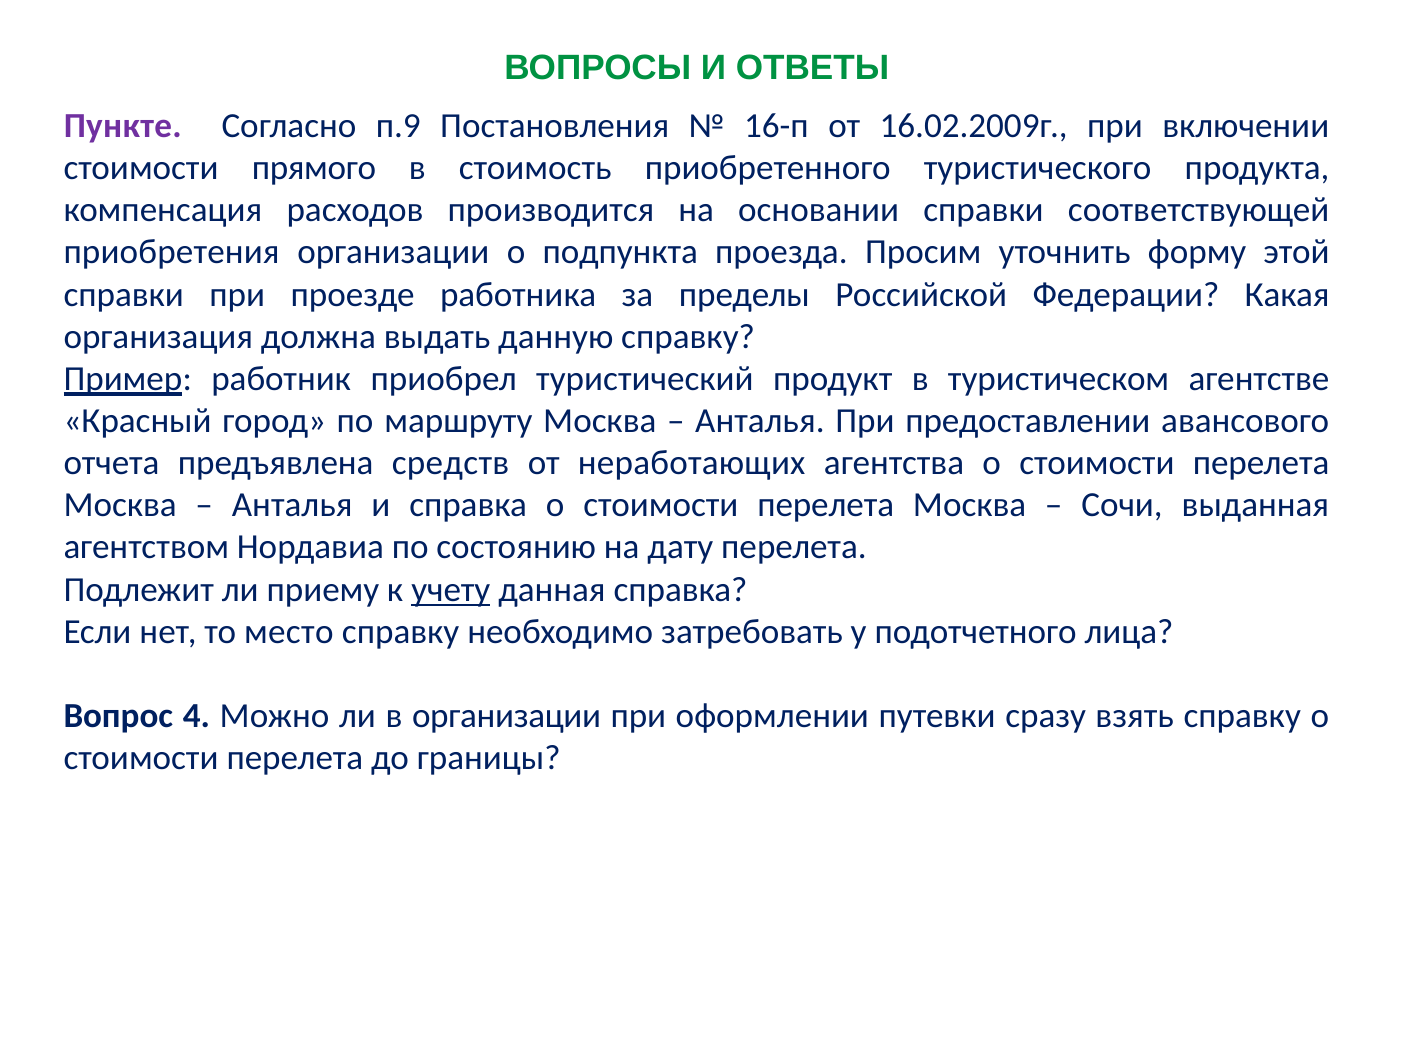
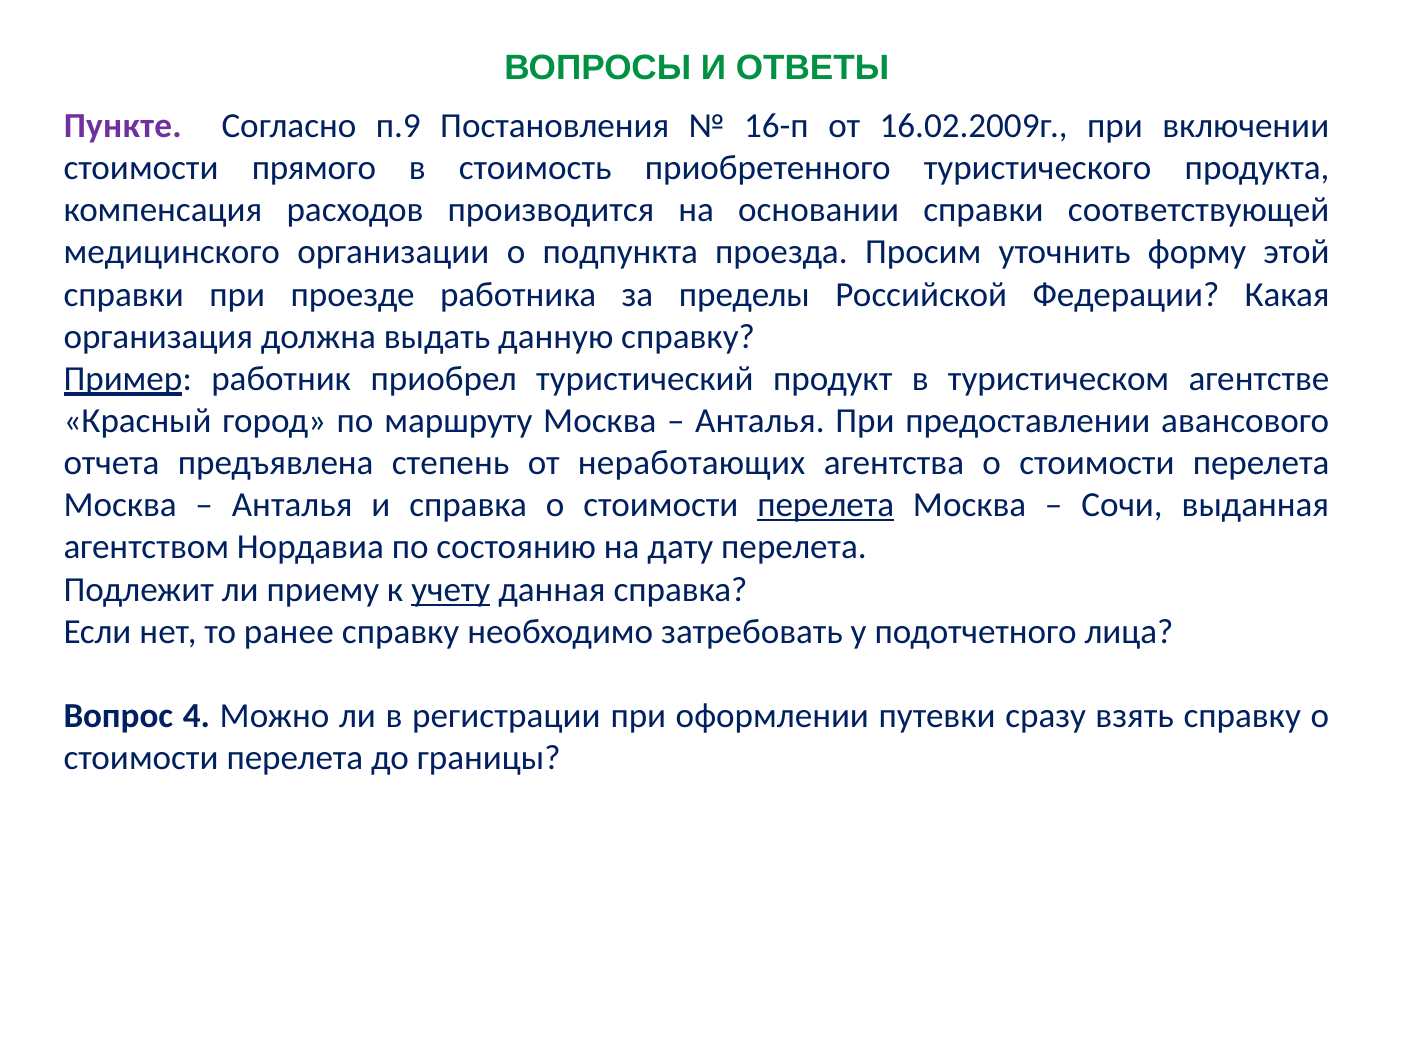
приобретения: приобретения -> медицинского (172, 252)
средств: средств -> степень (451, 463)
перелета underline: none -> present (826, 505)
место: место -> ранее (289, 632)
в организации: организации -> регистрации (506, 716)
